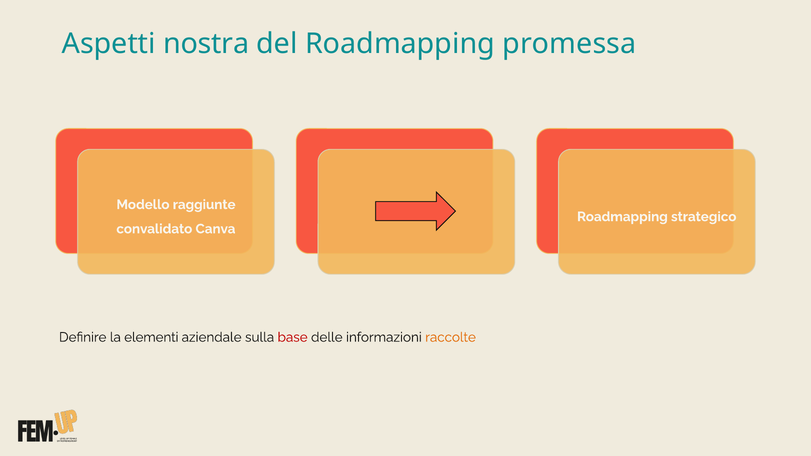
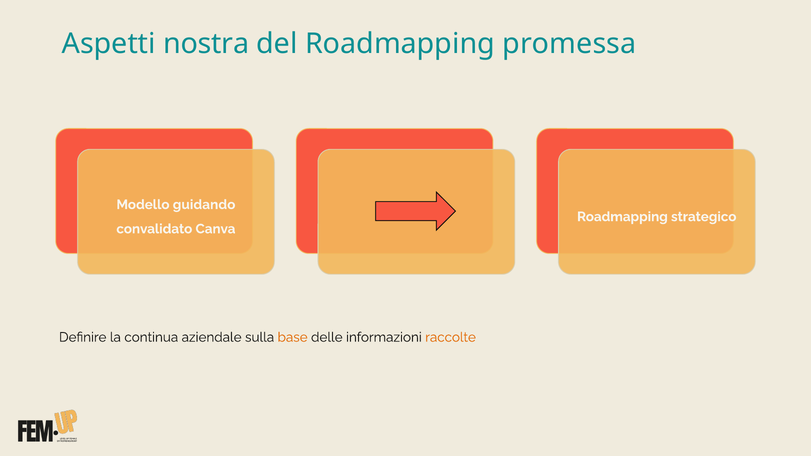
raggiunte: raggiunte -> guidando (204, 205)
elementi: elementi -> continua (151, 337)
base colour: red -> orange (293, 337)
